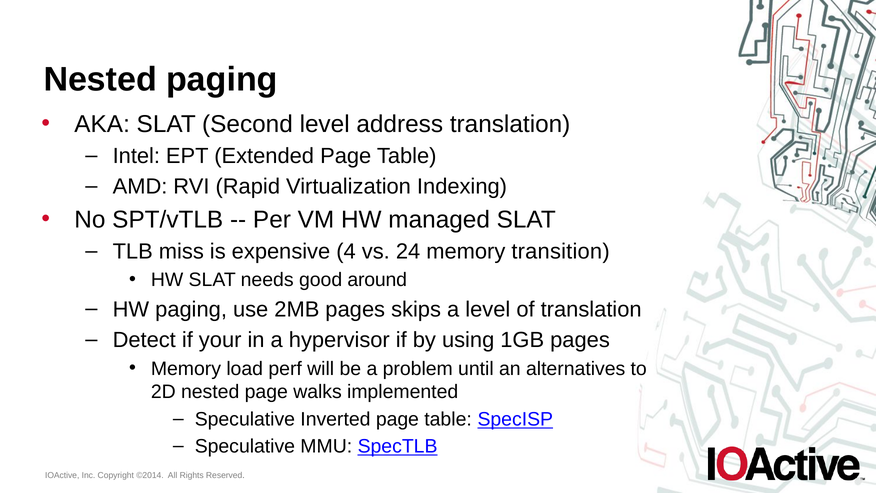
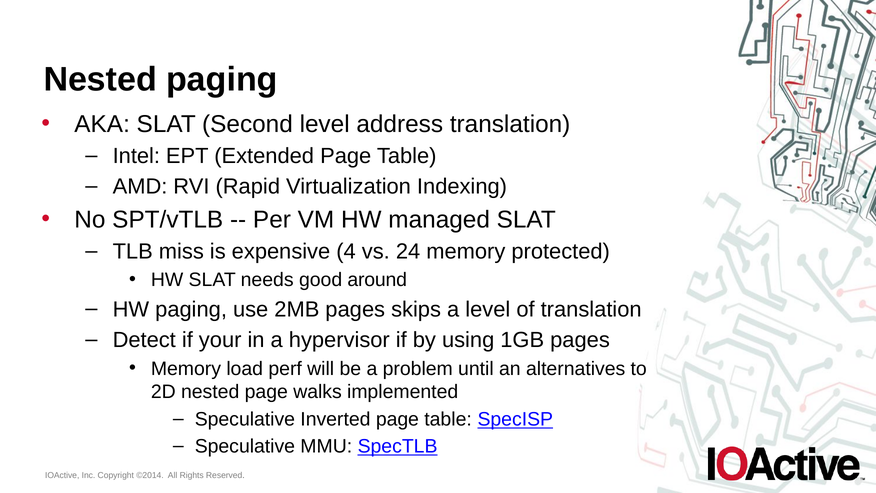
transition: transition -> protected (561, 251)
